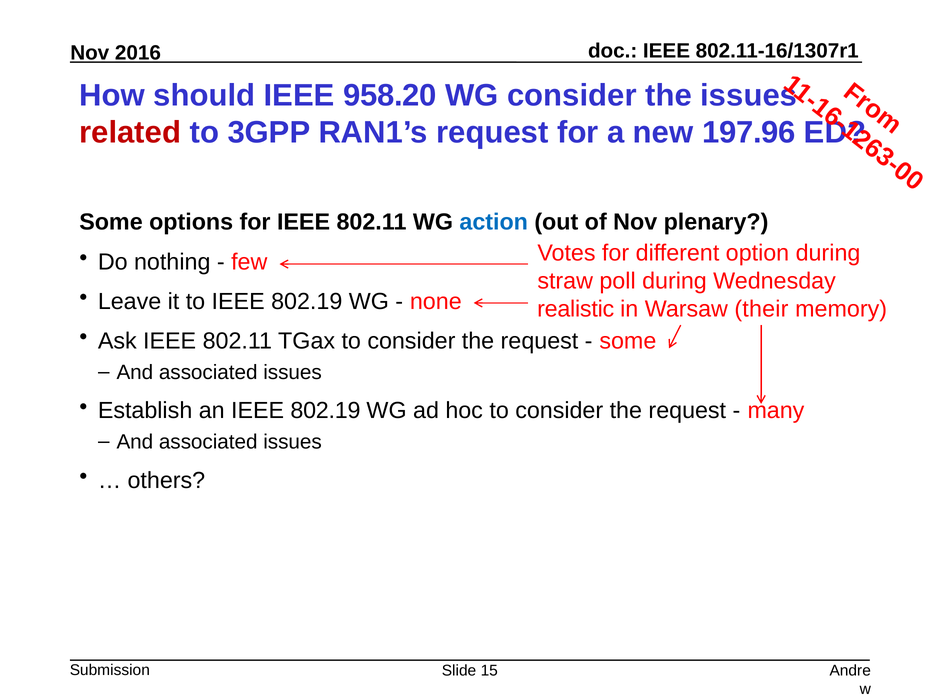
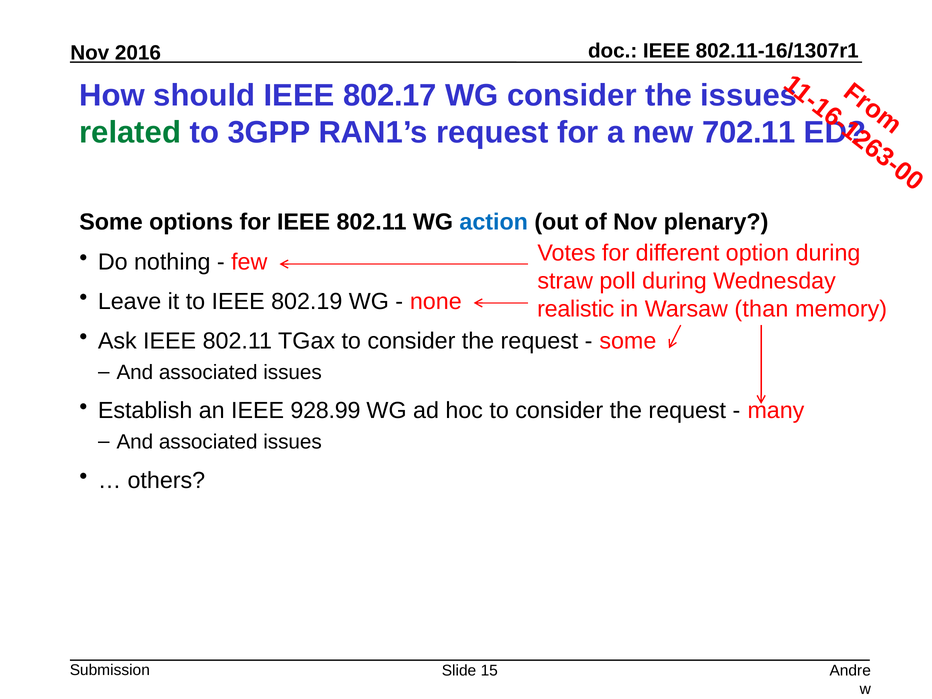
958.20: 958.20 -> 802.17 (390, 95)
related colour: red -> green (130, 133)
197.96: 197.96 -> 702.11 (749, 133)
their: their -> than (761, 309)
an IEEE 802.19: 802.19 -> 928.99 (325, 411)
